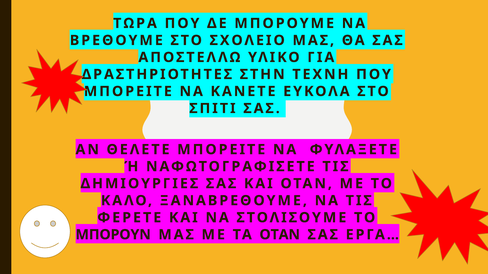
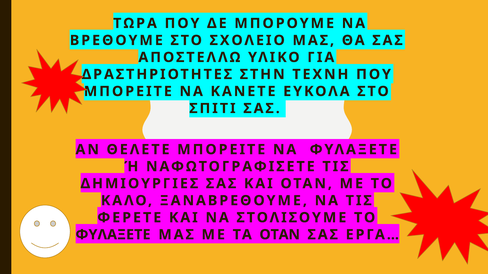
ΜΠΟΡΟΥΝ: ΜΠΟΡΟΥΝ -> ΦΥΛΑΞΕΤΕ (113, 235)
